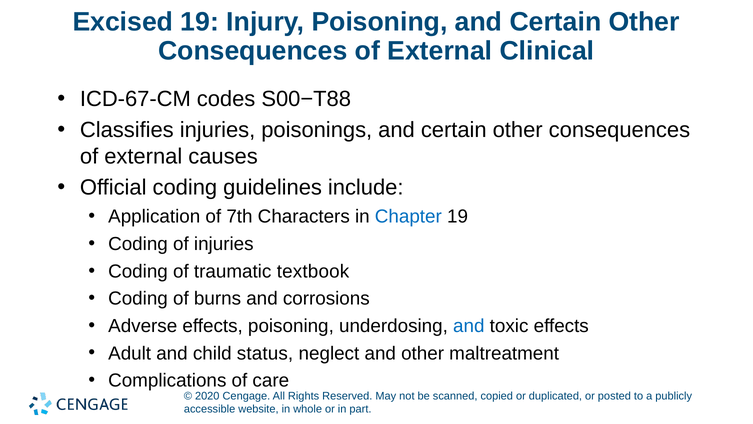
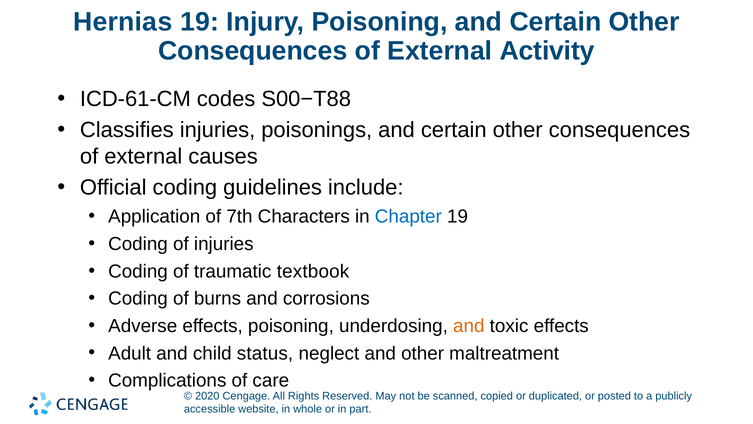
Excised: Excised -> Hernias (123, 22)
Clinical: Clinical -> Activity (547, 51)
ICD-67-CM: ICD-67-CM -> ICD-61-CM (135, 99)
and colour: blue -> orange (469, 326)
